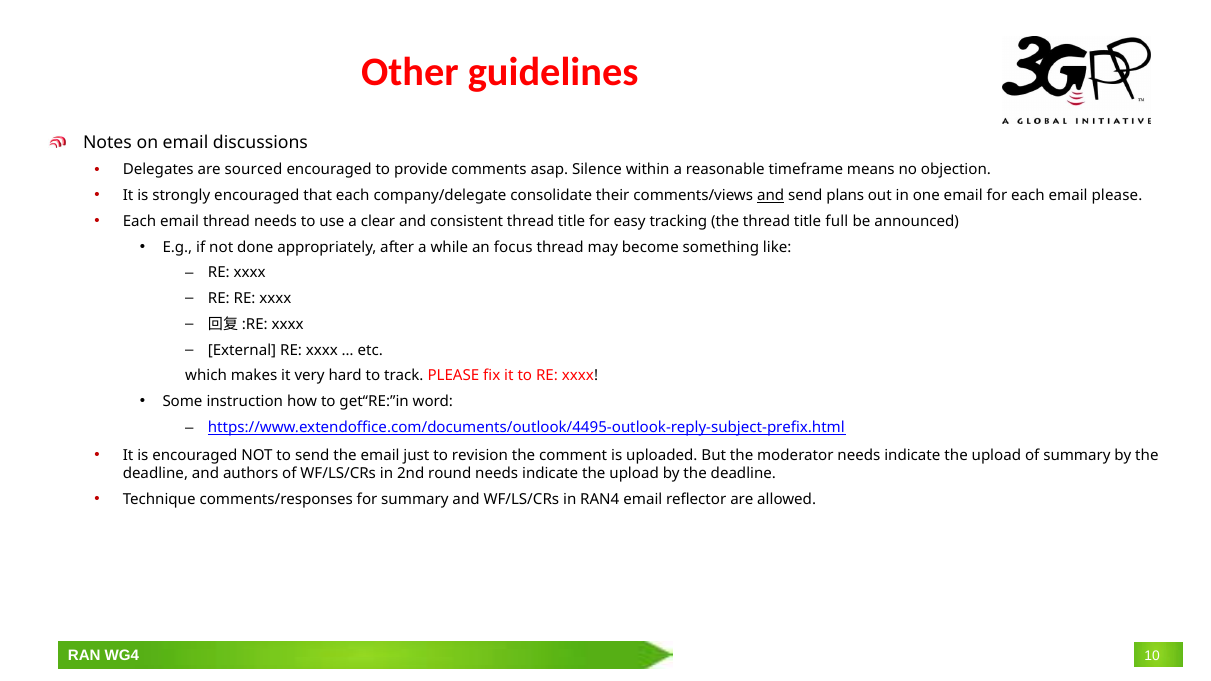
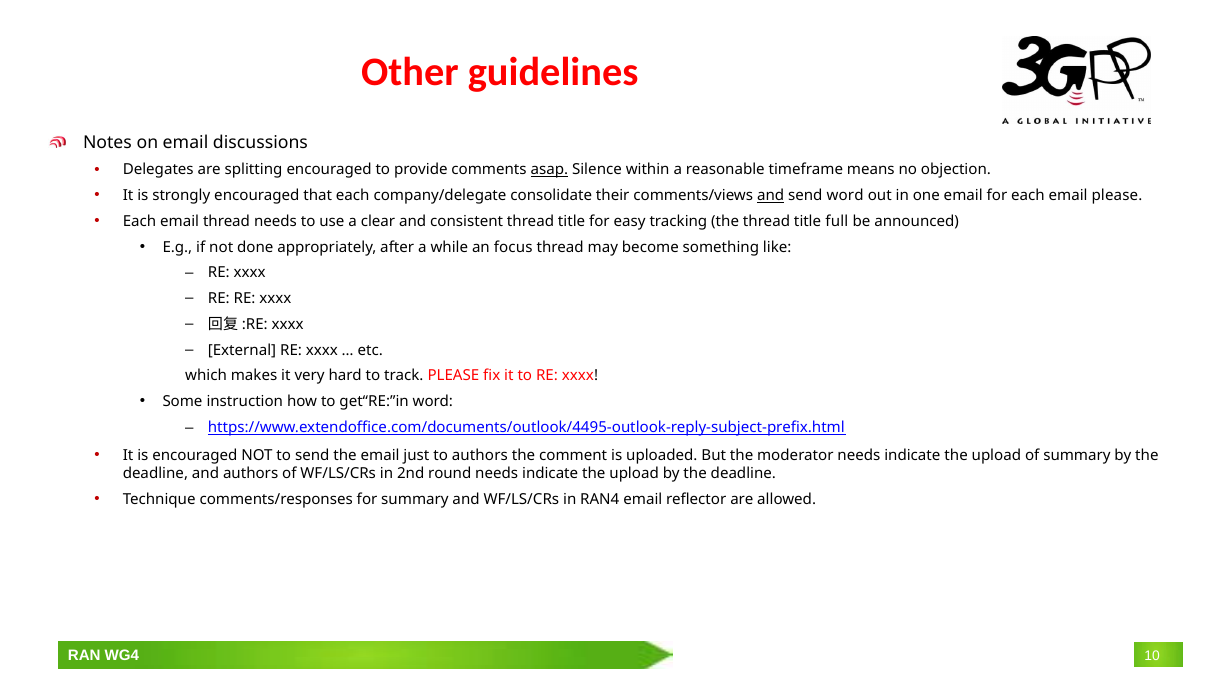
sourced: sourced -> splitting (254, 170)
asap underline: none -> present (549, 170)
send plans: plans -> word (845, 196)
to revision: revision -> authors (480, 456)
